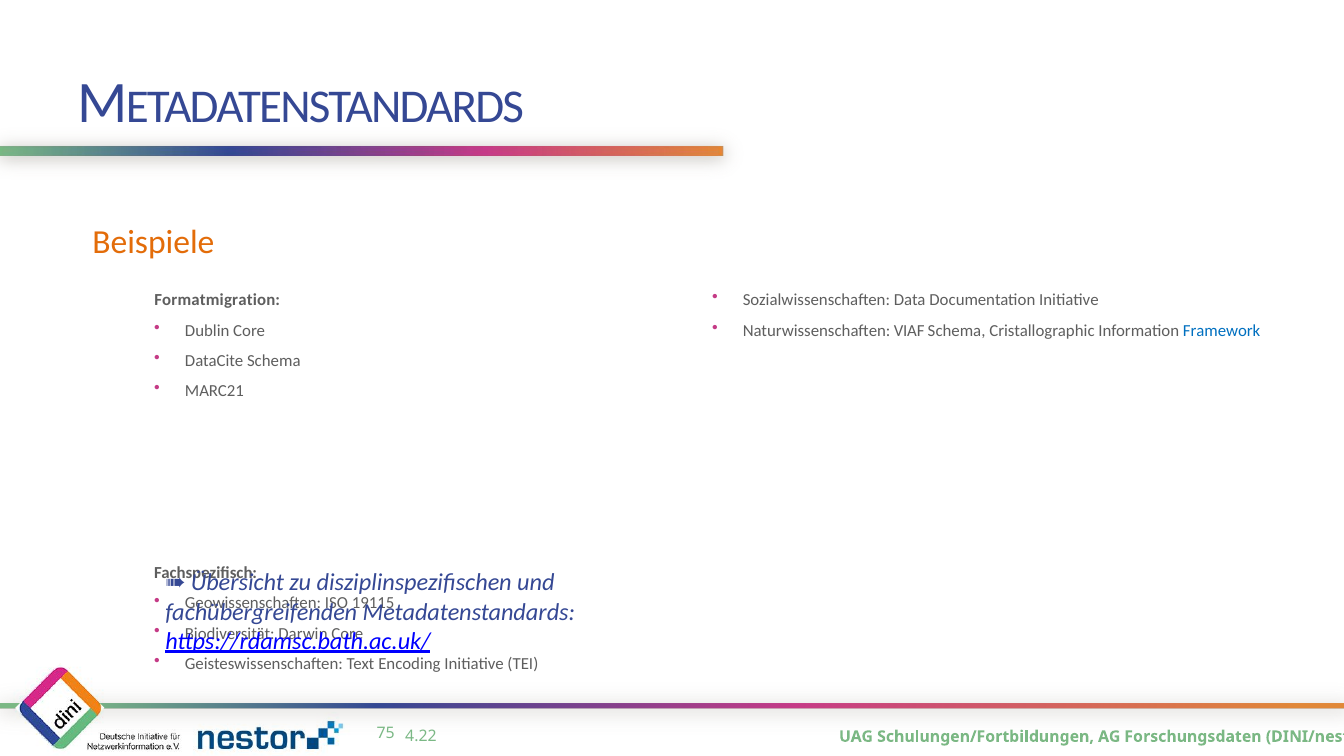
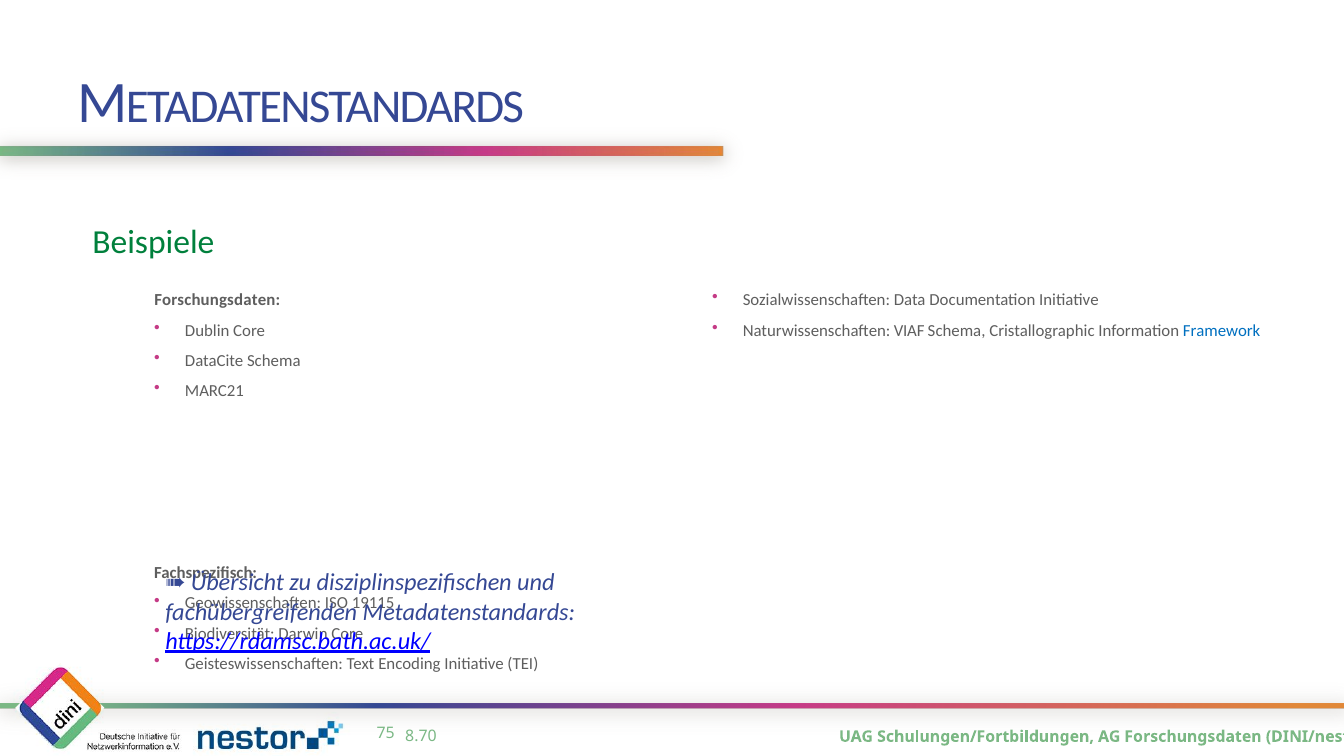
Beispiele colour: orange -> green (153, 243)
Formatmigration: Formatmigration -> Forschungsdaten (217, 300)
4.22: 4.22 -> 8.70 (421, 736)
